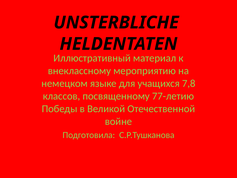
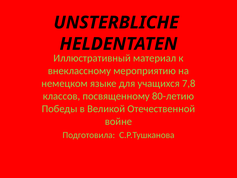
77-летию: 77-летию -> 80-летию (173, 96)
